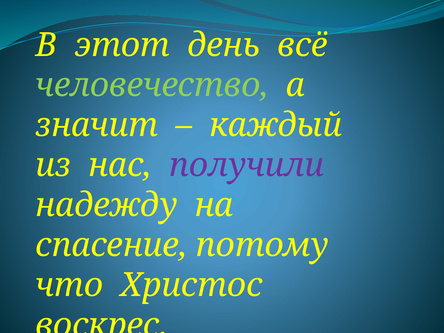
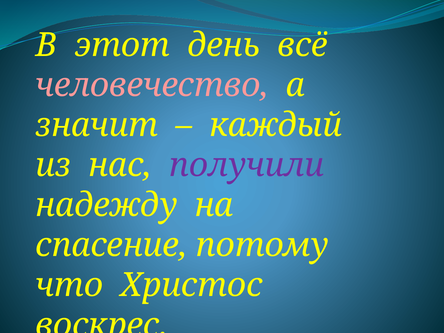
человечество colour: light green -> pink (152, 85)
